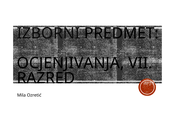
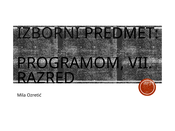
OCJENJIVANJA: OCJENJIVANJA -> PROGRAMOM (71, 63)
